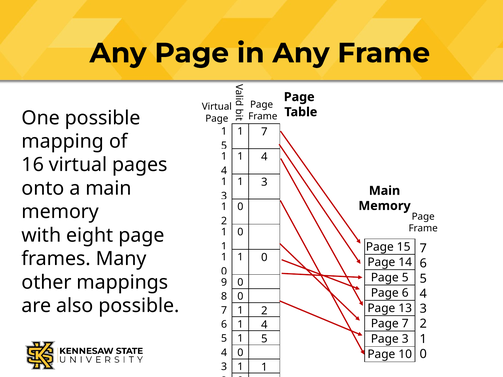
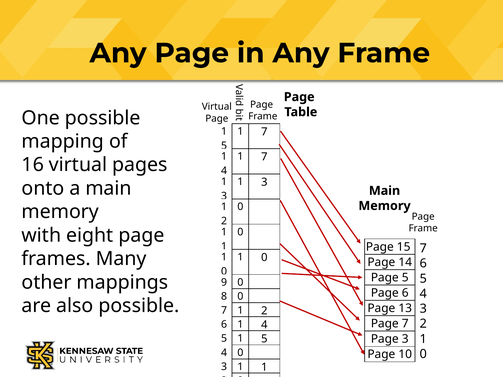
4: 4 -> 7 (264, 157)
